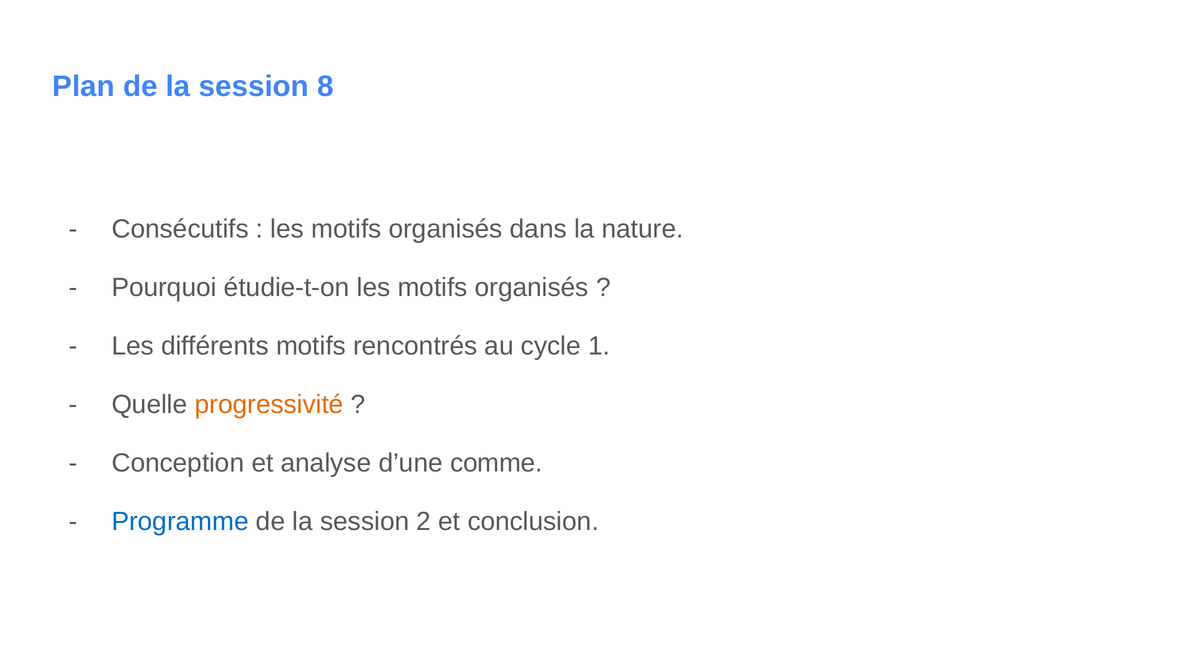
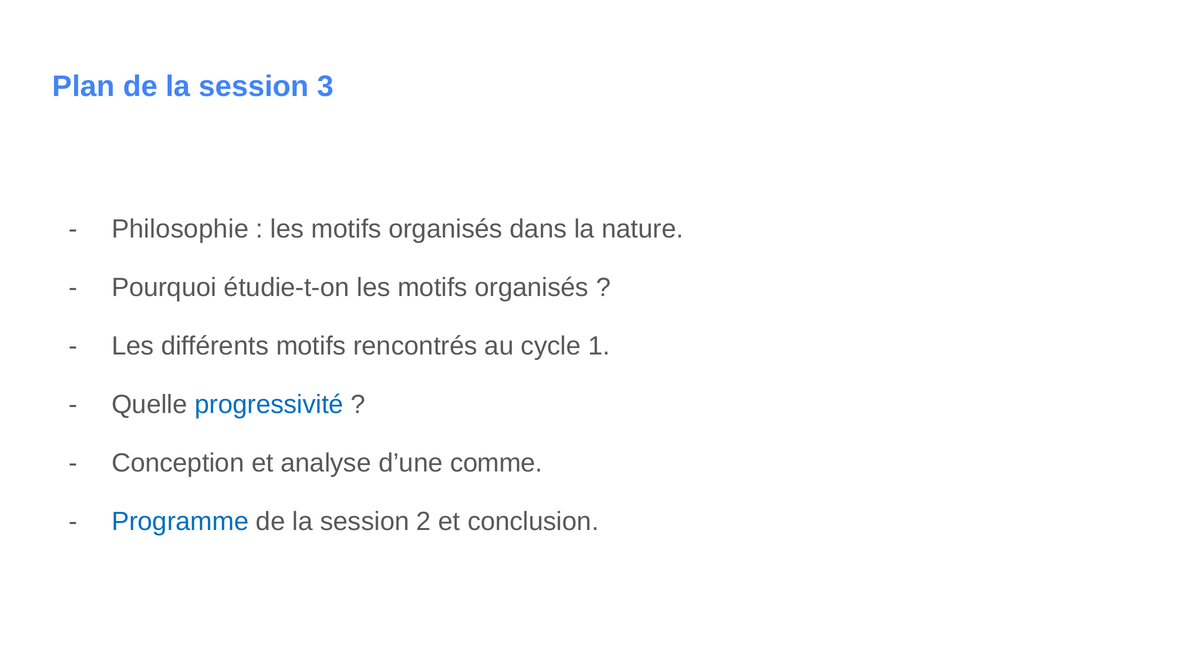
8: 8 -> 3 (325, 87)
Consécutifs: Consécutifs -> Philosophie (180, 229)
progressivité colour: orange -> blue (269, 405)
